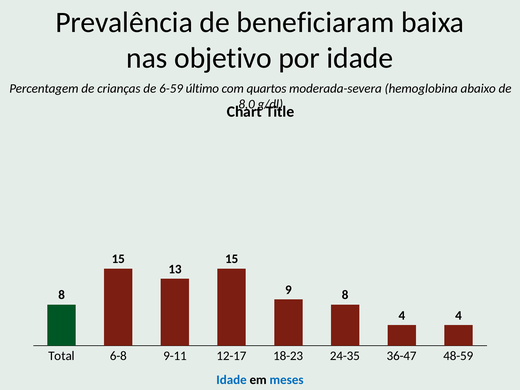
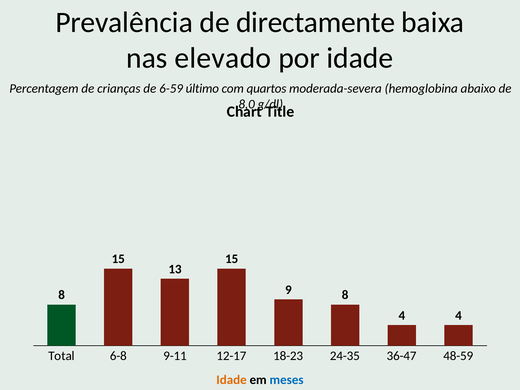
beneficiaram: beneficiaram -> directamente (316, 22)
objetivo: objetivo -> elevado (223, 58)
Idade colour: blue -> orange (232, 380)
